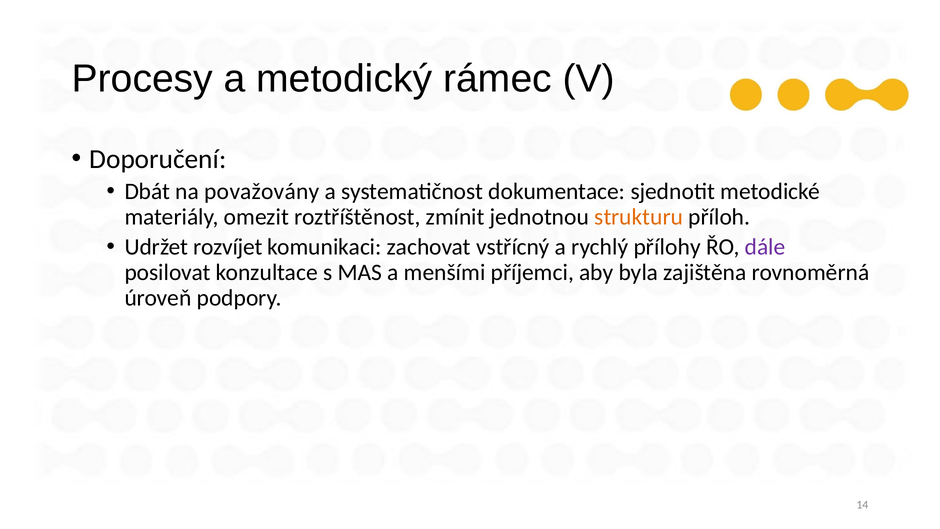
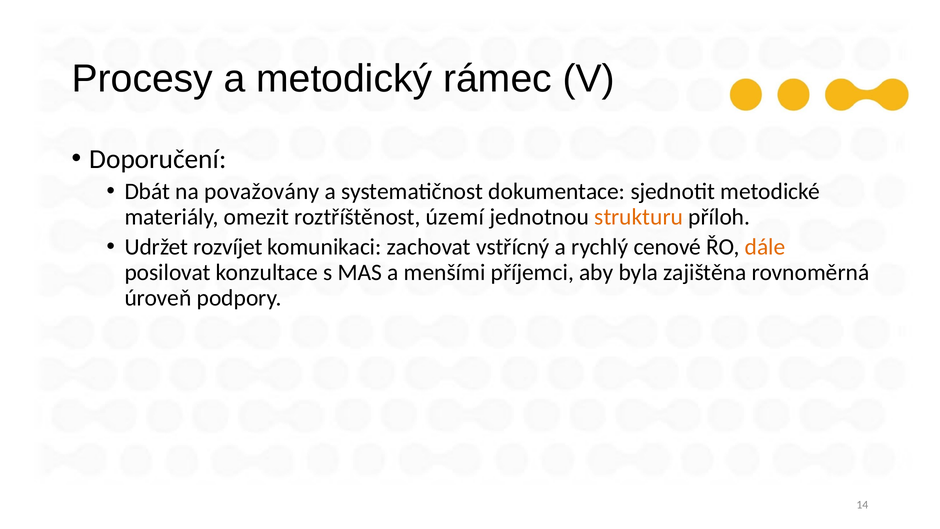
zmínit: zmínit -> území (455, 217)
přílohy: přílohy -> cenové (667, 247)
dále colour: purple -> orange (765, 247)
